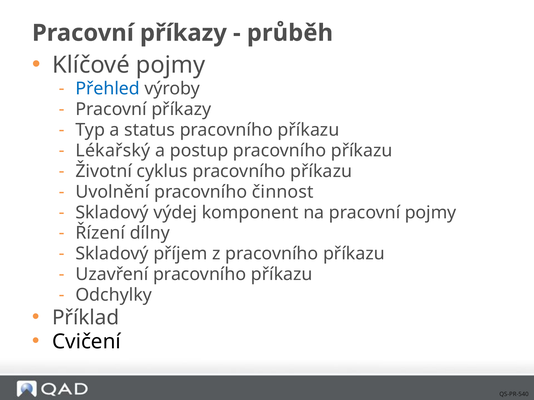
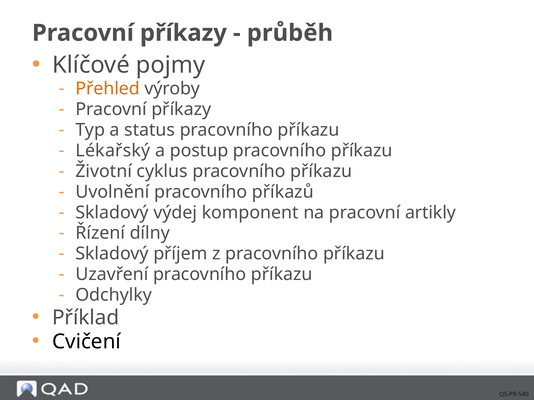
Přehled colour: blue -> orange (108, 89)
činnost: činnost -> příkazů (283, 192)
pracovní pojmy: pojmy -> artikly (431, 213)
